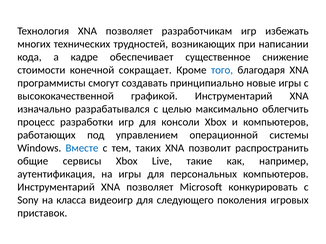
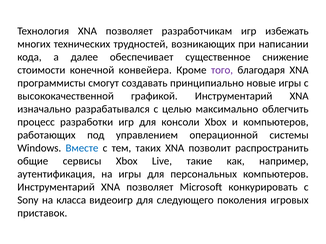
кадре: кадре -> далее (84, 57)
сокращает: сокращает -> конвейера (145, 70)
того colour: blue -> purple (222, 70)
